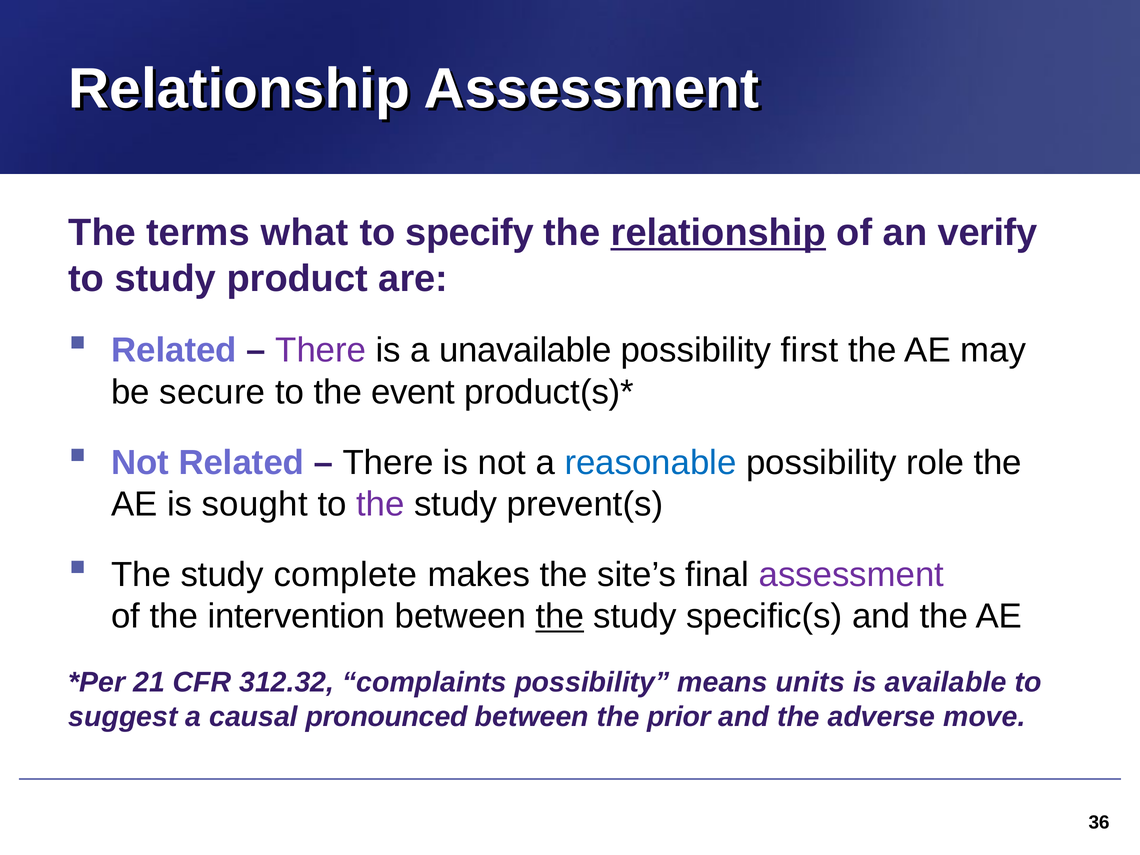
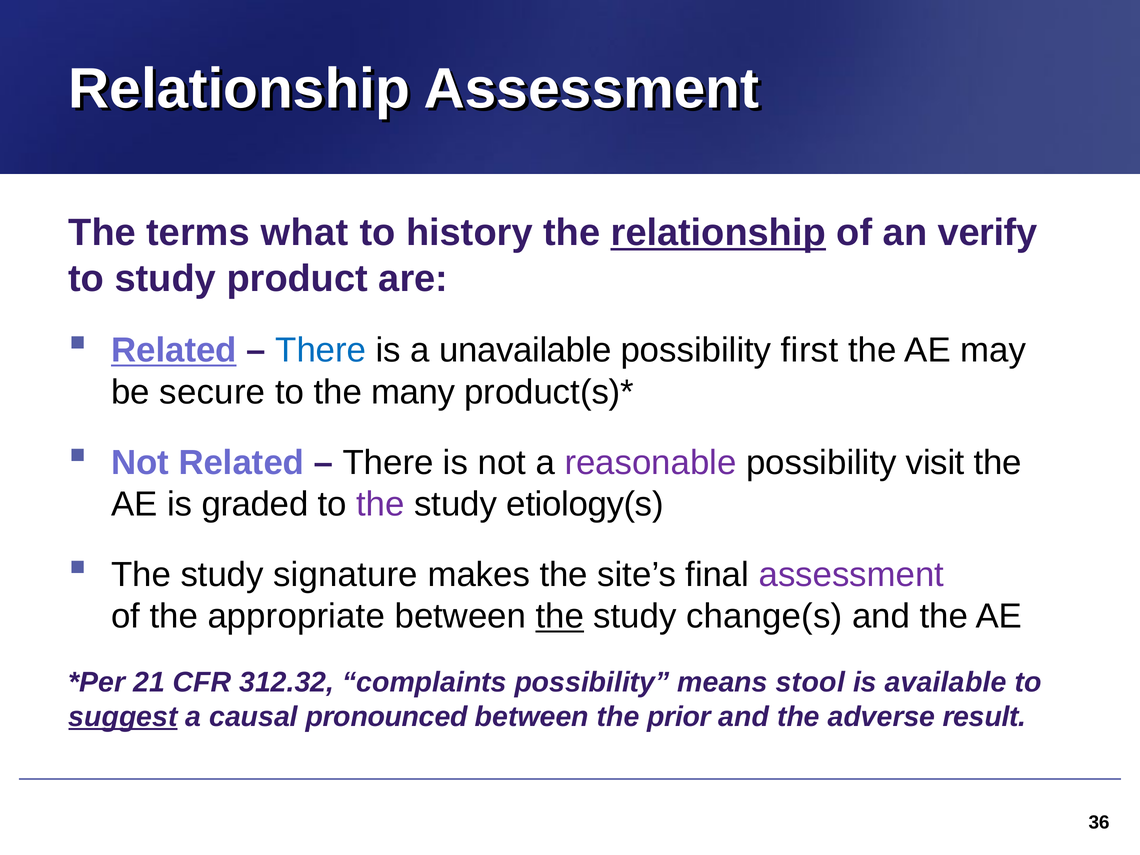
specify: specify -> history (469, 233)
Related underline: none -> present (174, 350)
There colour: purple -> blue (321, 350)
event: event -> many (413, 392)
reasonable colour: blue -> purple (651, 463)
role: role -> visit (935, 463)
sought: sought -> graded (255, 504)
prevent(s: prevent(s -> etiology(s (585, 504)
complete: complete -> signature (346, 575)
intervention: intervention -> appropriate (296, 616)
specific(s: specific(s -> change(s (764, 616)
units: units -> stool (810, 682)
suggest underline: none -> present (123, 717)
move: move -> result (984, 717)
